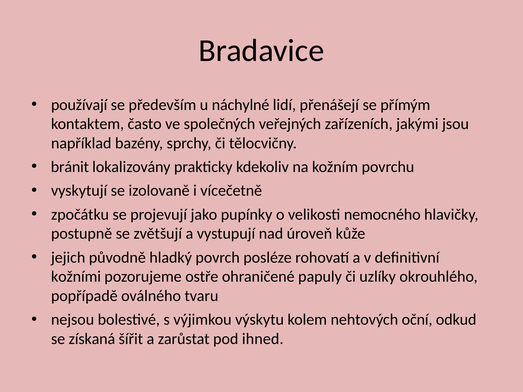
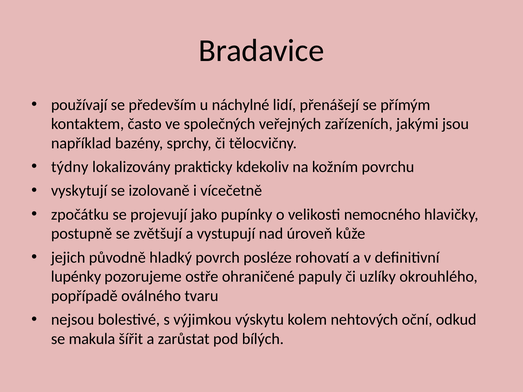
bránit: bránit -> týdny (70, 167)
kožními: kožními -> lupénky (76, 277)
získaná: získaná -> makula (92, 339)
ihned: ihned -> bílých (263, 339)
